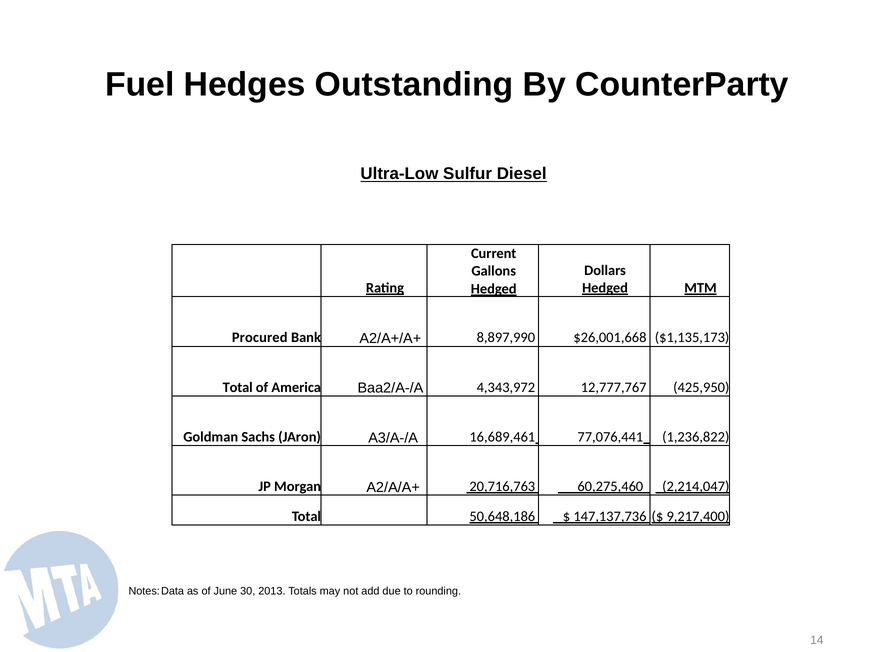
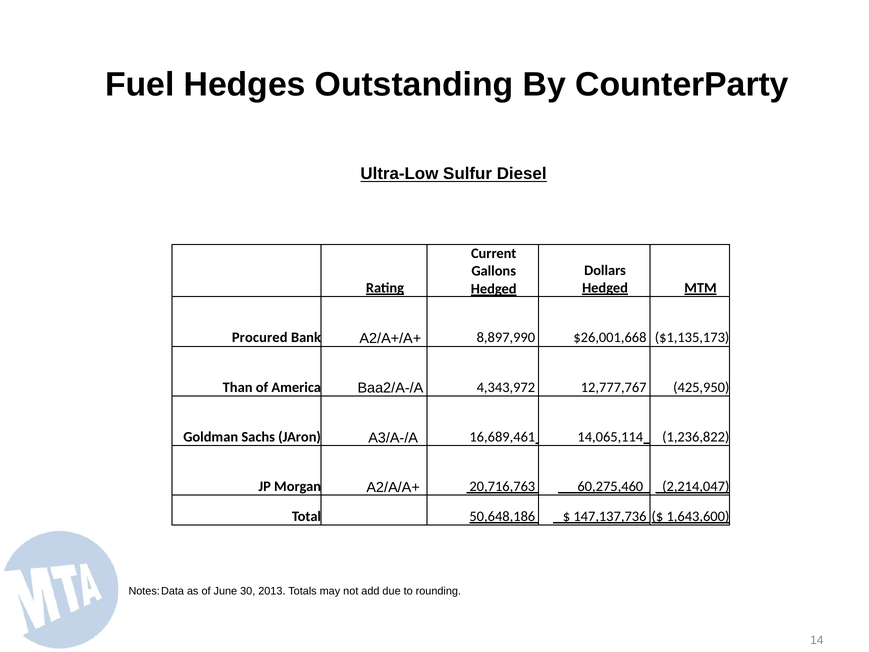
Total: Total -> Than (238, 387)
77,076,441: 77,076,441 -> 14,065,114 (610, 437)
9,217,400: 9,217,400 -> 1,643,600 (698, 516)
